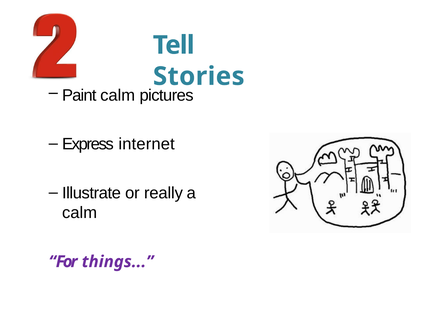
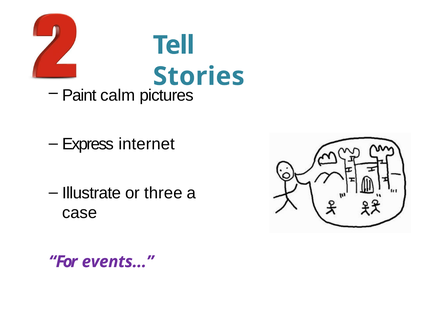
really: really -> three (163, 193)
calm: calm -> case (80, 213)
things: things -> events (118, 261)
